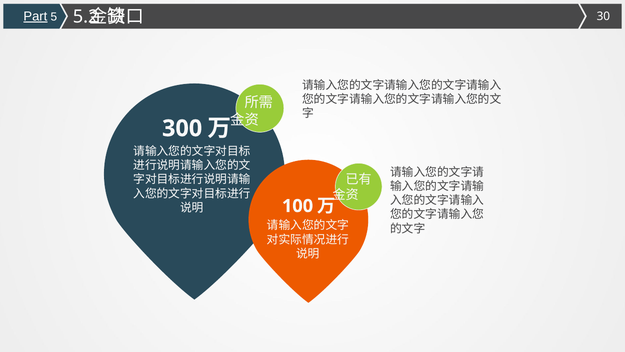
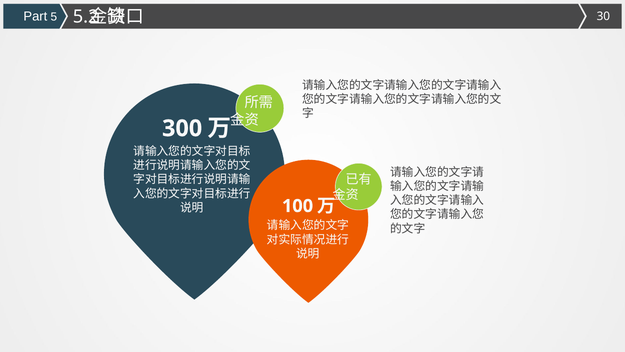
Part underline: present -> none (35, 16)
